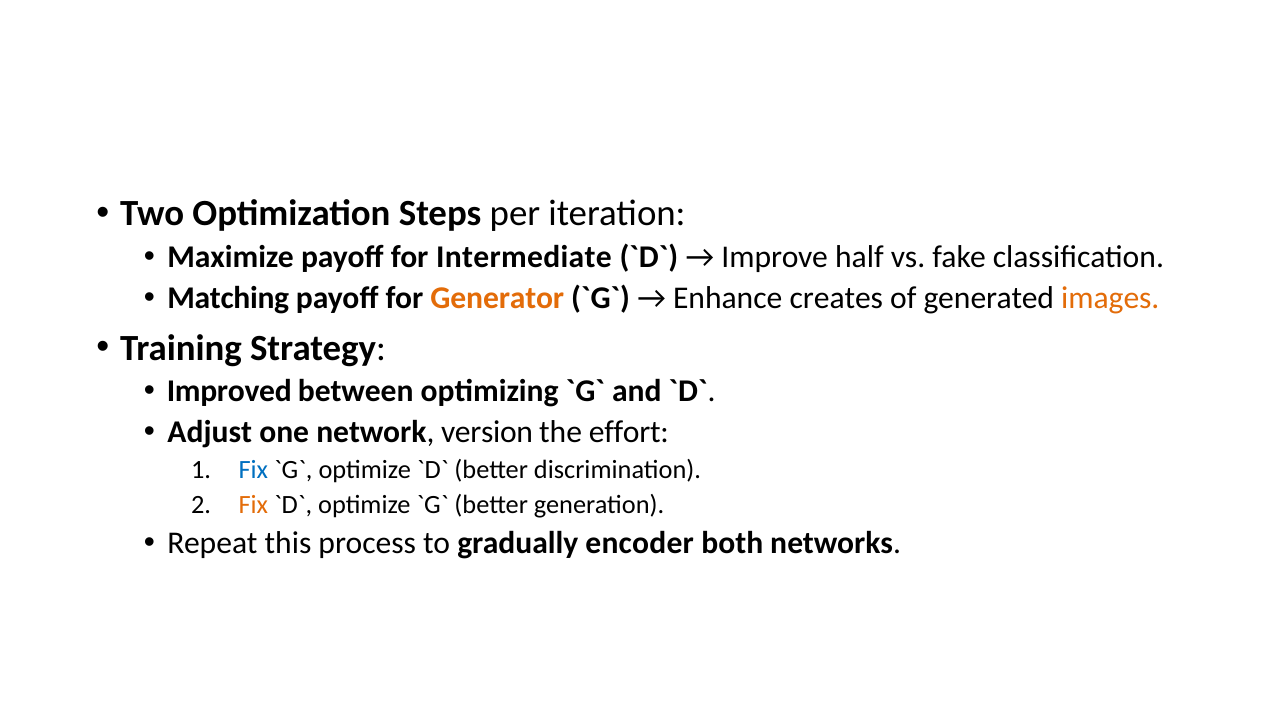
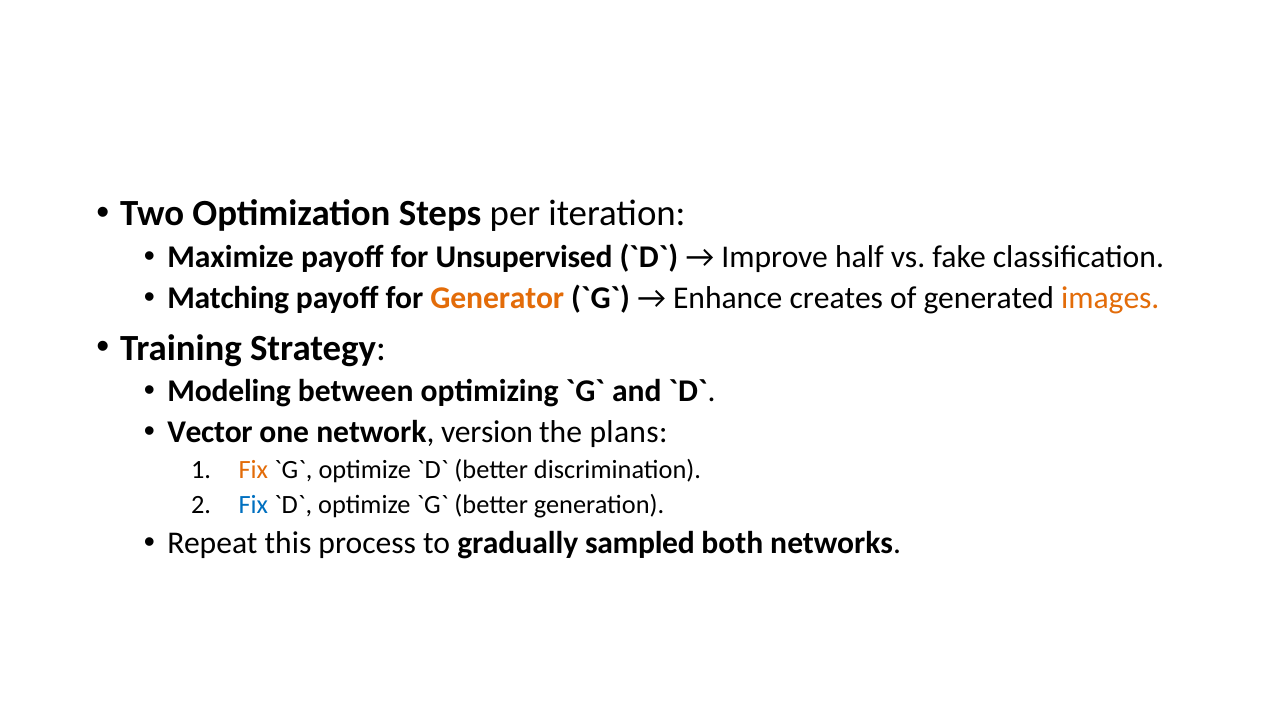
Intermediate: Intermediate -> Unsupervised (524, 257)
Improved: Improved -> Modeling (229, 391)
Adjust: Adjust -> Vector (210, 432)
effort: effort -> plans (629, 432)
Fix colour: blue -> orange (253, 470)
Fix colour: orange -> blue (253, 505)
encoder: encoder -> sampled (640, 543)
